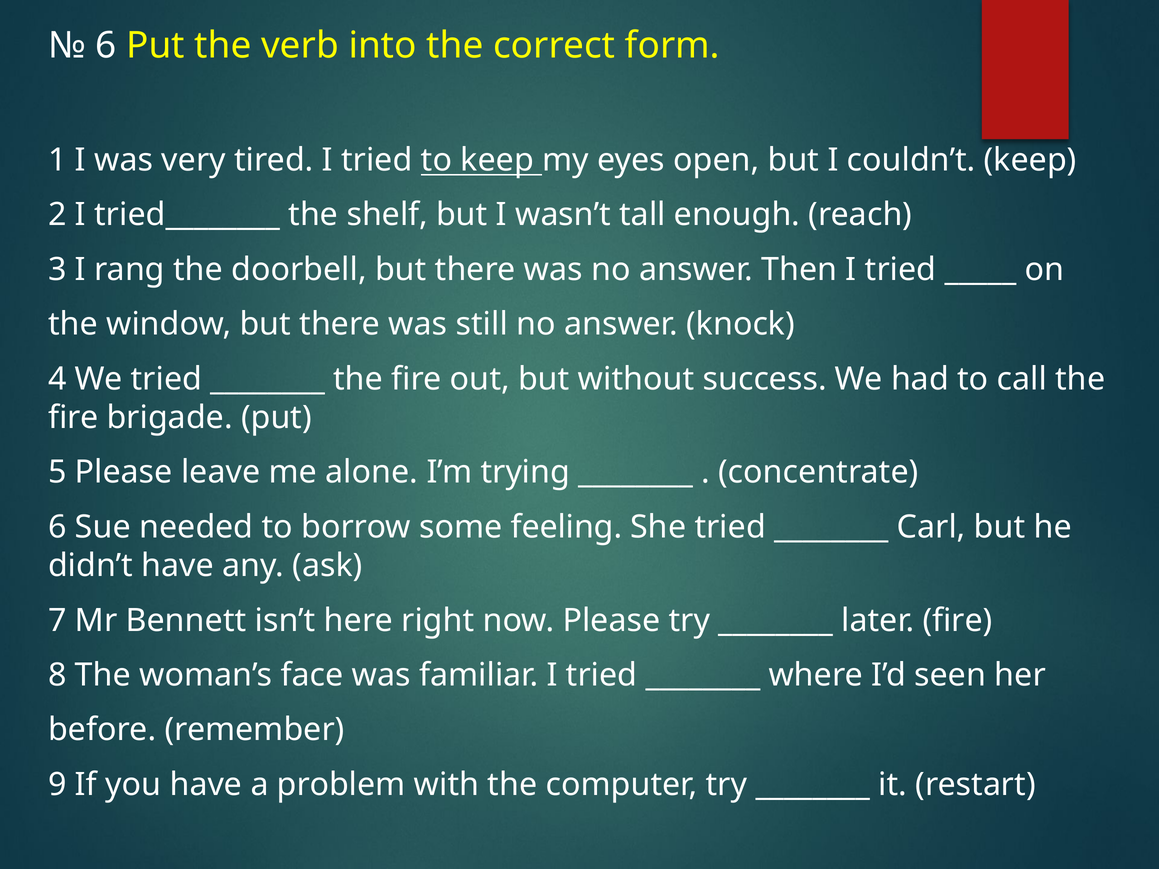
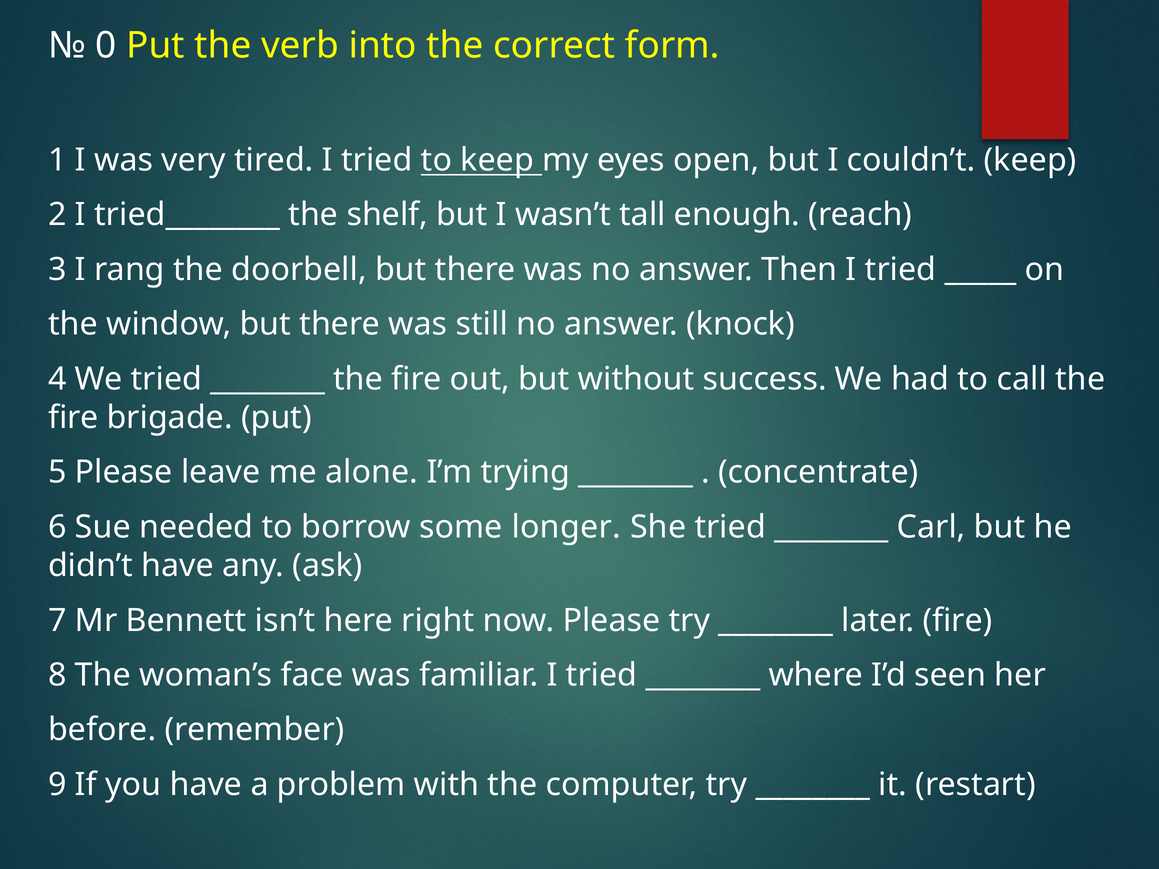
6: 6 -> 0 (106, 45)
feeling: feeling -> longer (566, 527)
